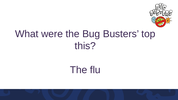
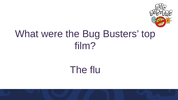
this: this -> film (85, 46)
